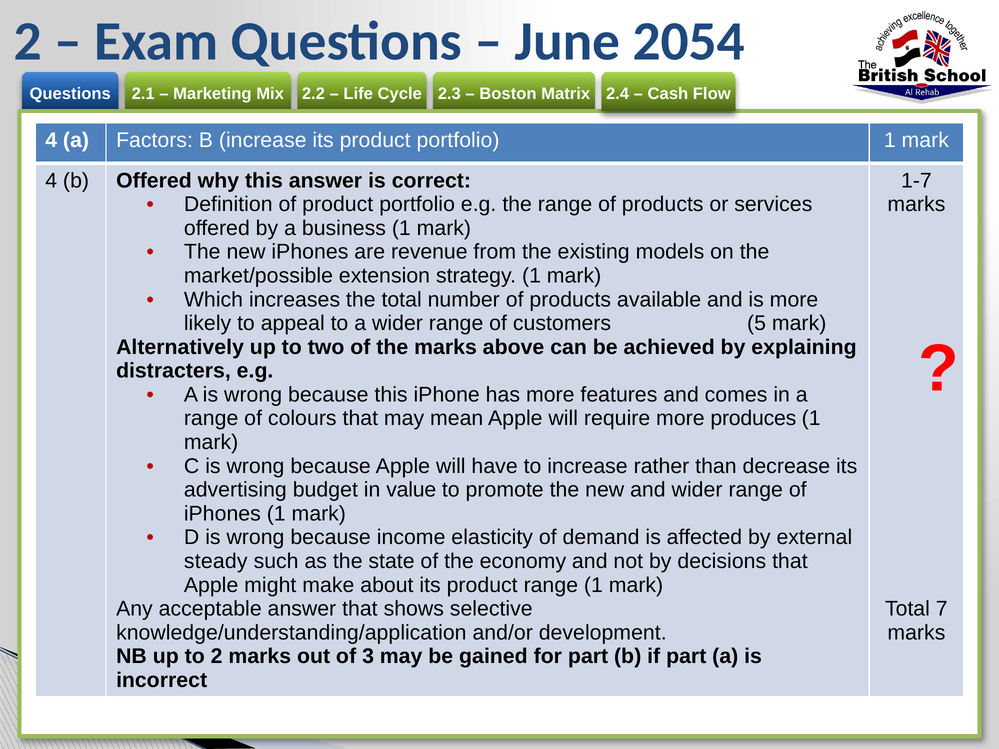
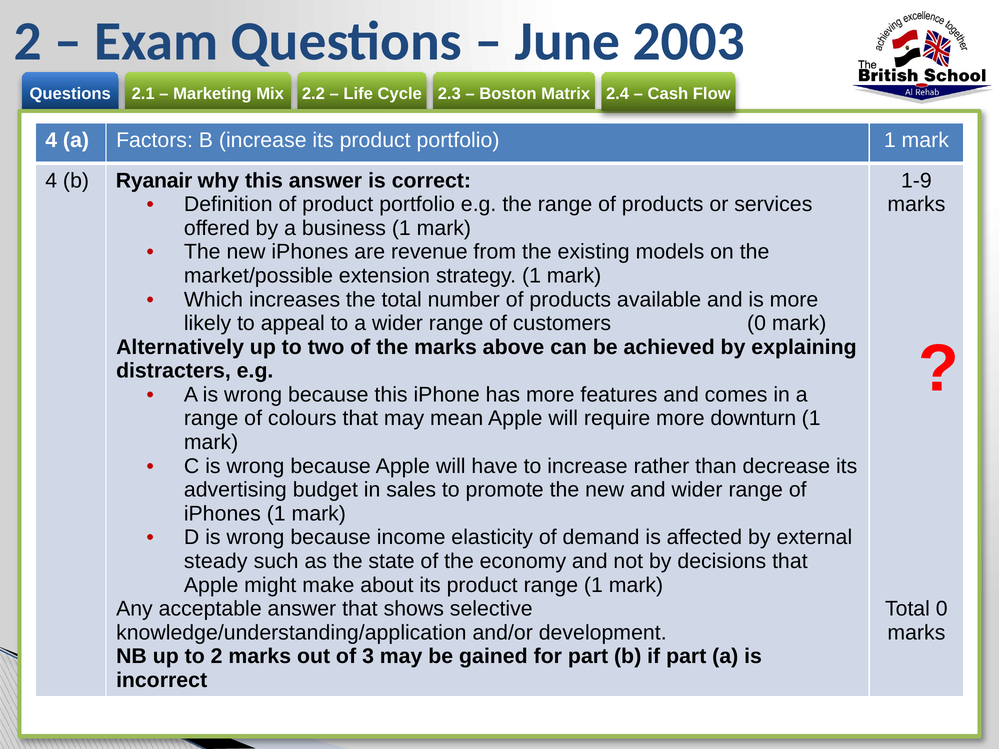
2054: 2054 -> 2003 (689, 42)
b Offered: Offered -> Ryanair (154, 181)
1-7: 1-7 -> 1-9 (916, 181)
customers 5: 5 -> 0 (757, 323)
produces: produces -> downturn (753, 419)
value: value -> sales (411, 490)
Total 7: 7 -> 0 (942, 609)
